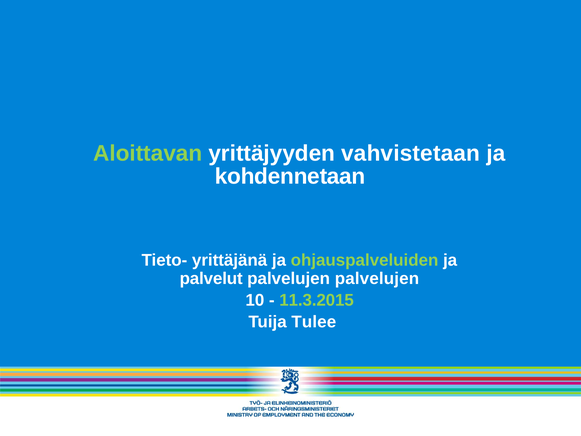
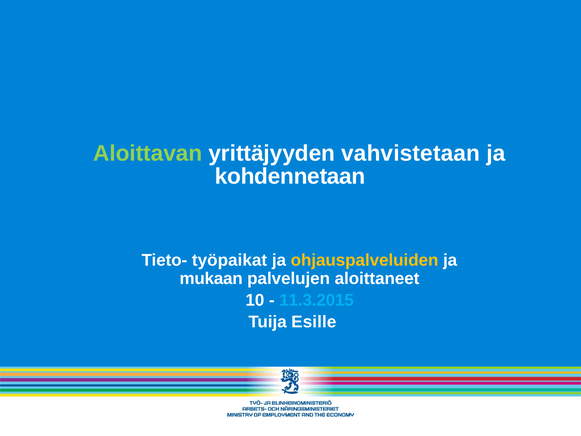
yrittäjänä: yrittäjänä -> työpaikat (230, 260)
ohjauspalveluiden colour: light green -> yellow (365, 260)
palvelut: palvelut -> mukaan (211, 278)
palvelujen palvelujen: palvelujen -> aloittaneet (377, 278)
11.3.2015 colour: light green -> light blue (317, 300)
Tulee: Tulee -> Esille (314, 322)
